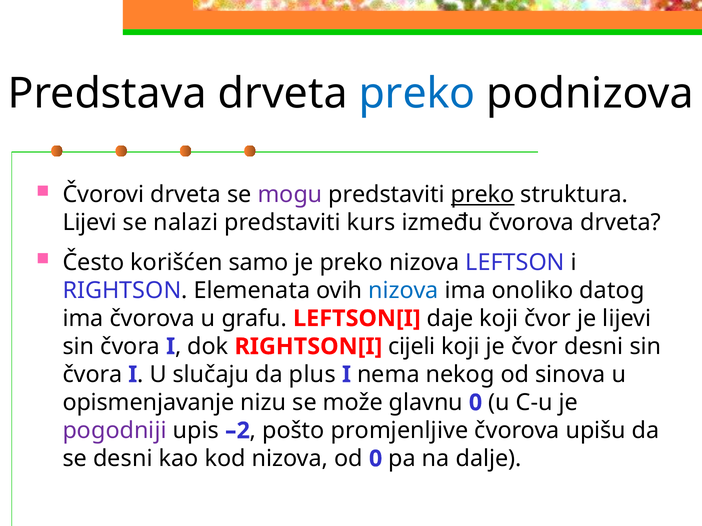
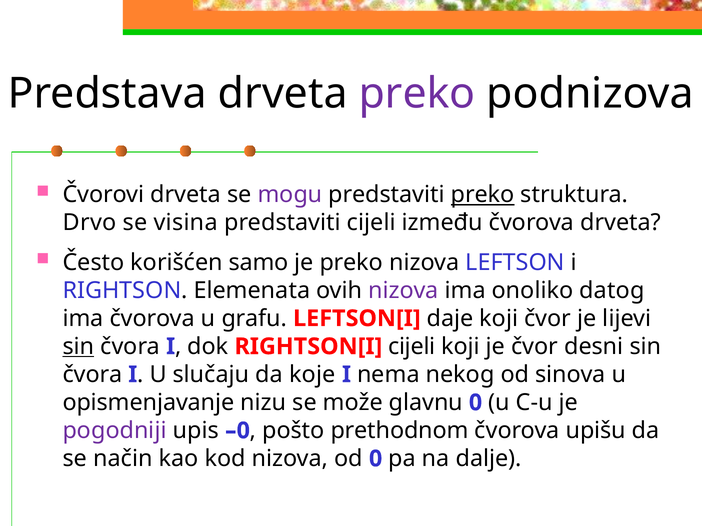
preko colour: blue -> purple (417, 94)
Lijevi: Lijevi -> Drvo (90, 223)
nalazi: nalazi -> visina (186, 223)
predstaviti kurs: kurs -> cijeli (371, 223)
nizova colour: blue -> purple (403, 291)
sin underline: none -> present (78, 347)
plus: plus -> koje (312, 375)
–2: –2 -> –0 (237, 431)
promjenljive: promjenljive -> prethodnom (400, 431)
se desni: desni -> način (123, 459)
